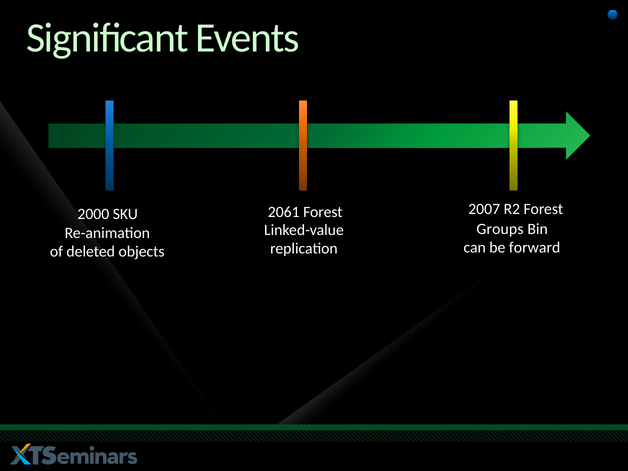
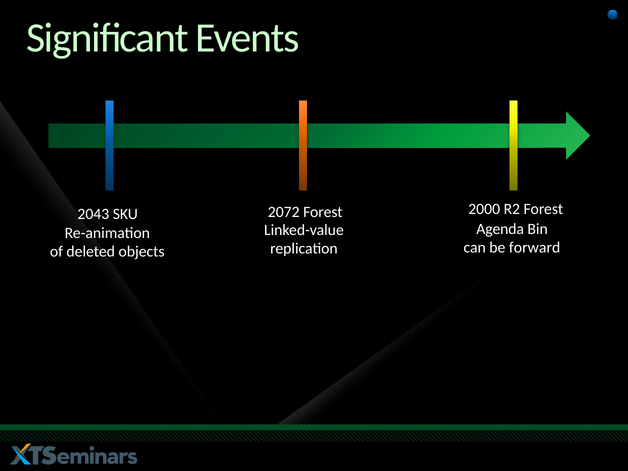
2007: 2007 -> 2000 (484, 209)
2061: 2061 -> 2072 (284, 212)
2000: 2000 -> 2043 (93, 214)
Groups: Groups -> Agenda (500, 229)
